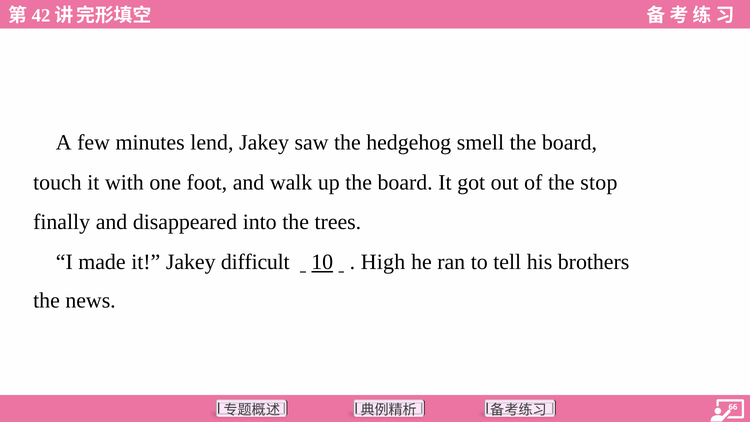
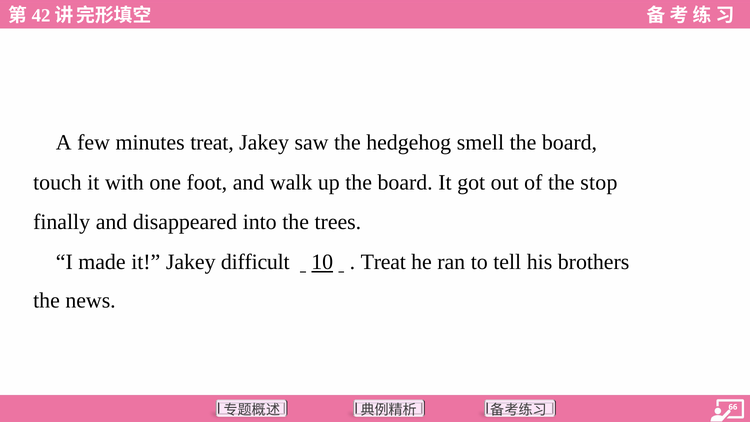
minutes lend: lend -> treat (212, 143)
High: High -> Treat (383, 262)
